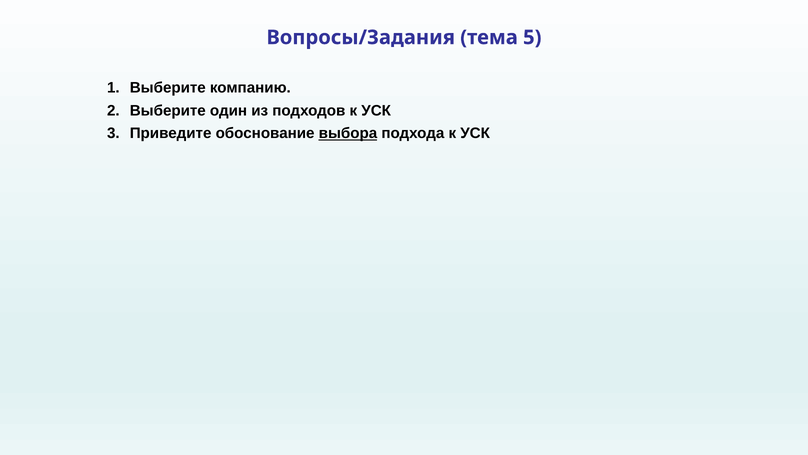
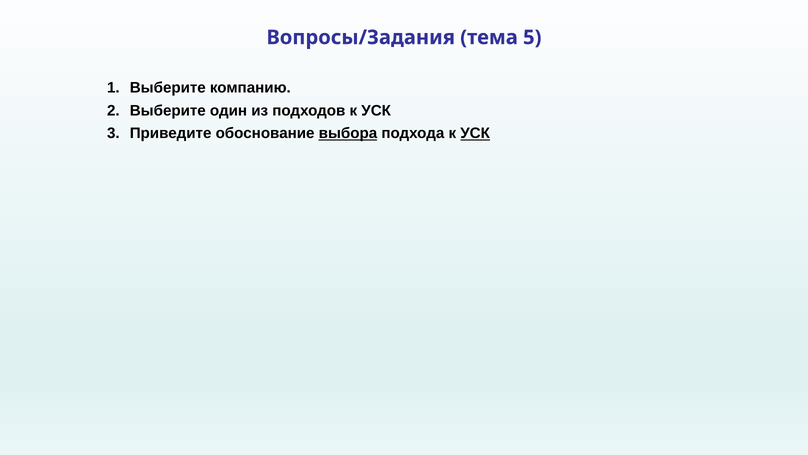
УСК underline: none -> present (475, 133)
